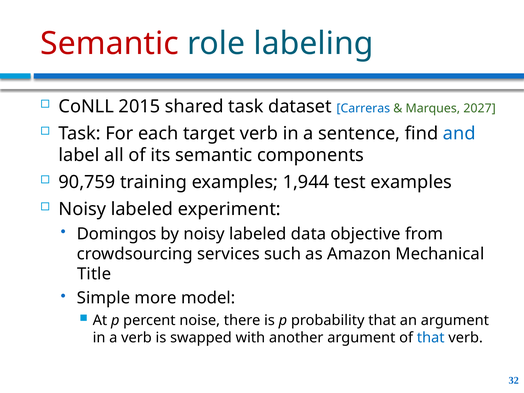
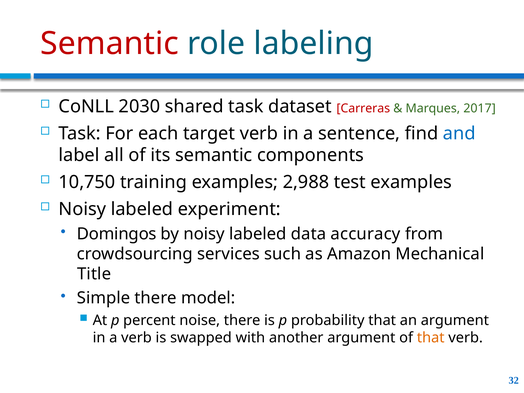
2015: 2015 -> 2030 (139, 106)
Carreras colour: blue -> red (363, 108)
2027: 2027 -> 2017 (480, 108)
90,759: 90,759 -> 10,750 (87, 182)
1,944: 1,944 -> 2,988 (306, 182)
objective: objective -> accuracy (366, 234)
Simple more: more -> there (156, 298)
that colour: blue -> orange (431, 338)
